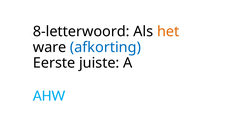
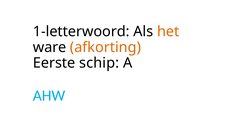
8-letterwoord: 8-letterwoord -> 1-letterwoord (81, 31)
afkorting colour: blue -> orange (105, 47)
juiste: juiste -> schip (99, 63)
